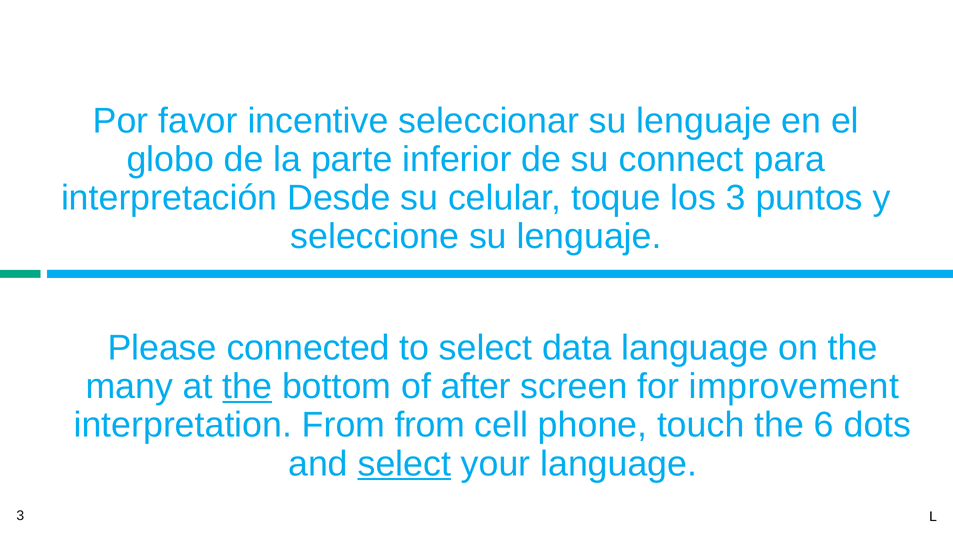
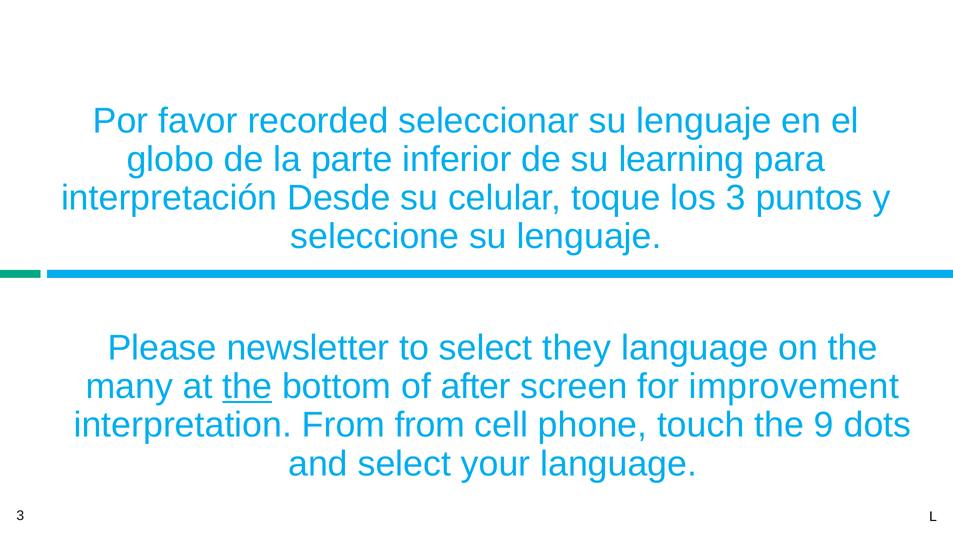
incentive: incentive -> recorded (318, 121)
connect: connect -> learning (681, 159)
connected: connected -> newsletter (308, 348)
data: data -> they (577, 348)
6: 6 -> 9 (824, 425)
select underline: present -> none (404, 464)
